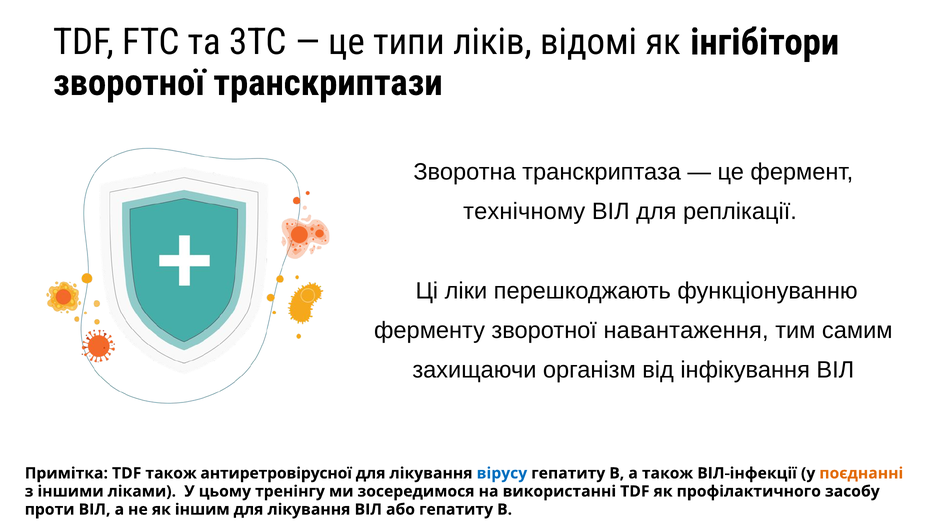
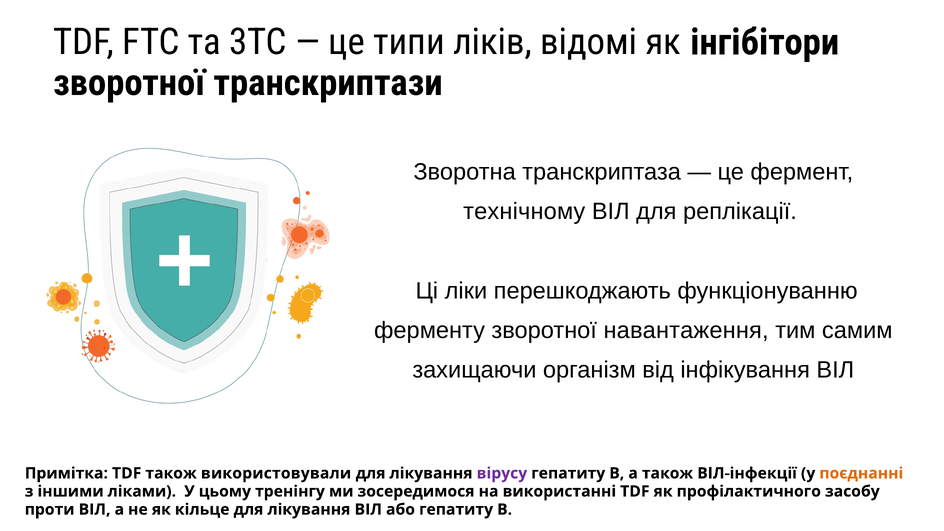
антиретровірусної: антиретровірусної -> використовували (276, 473)
вірусу colour: blue -> purple (502, 473)
іншим: іншим -> кільце (202, 510)
